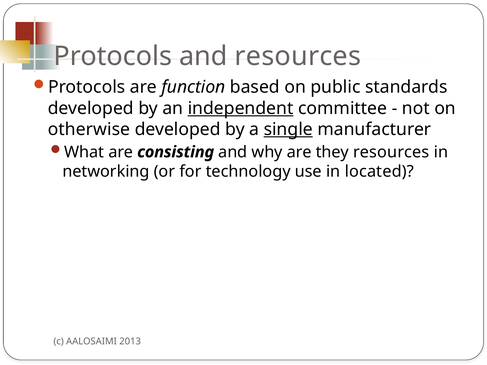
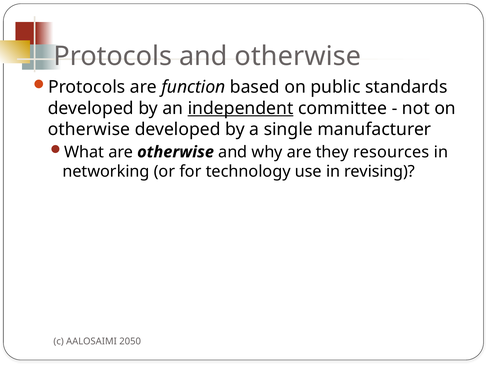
and resources: resources -> otherwise (298, 56)
single underline: present -> none (288, 129)
are consisting: consisting -> otherwise (176, 152)
located: located -> revising (379, 172)
2013: 2013 -> 2050 (130, 342)
